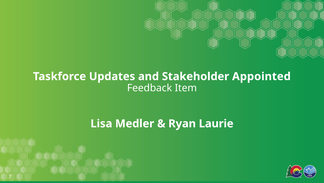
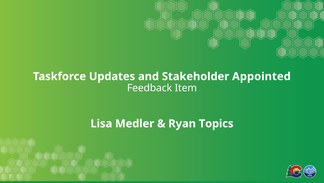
Laurie: Laurie -> Topics (216, 123)
